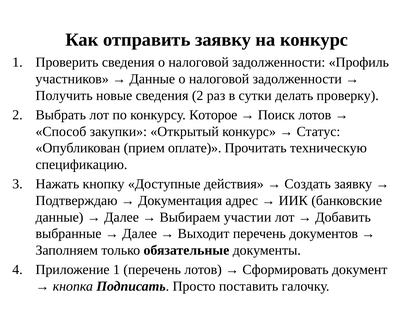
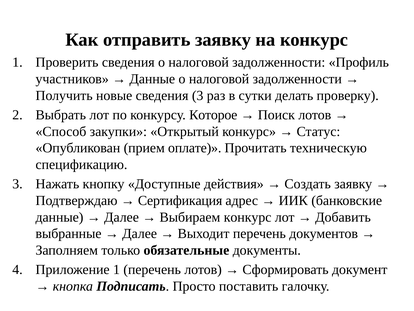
сведения 2: 2 -> 3 (198, 95)
Документация: Документация -> Сертификация (180, 200)
Выбираем участии: участии -> конкурс (248, 217)
